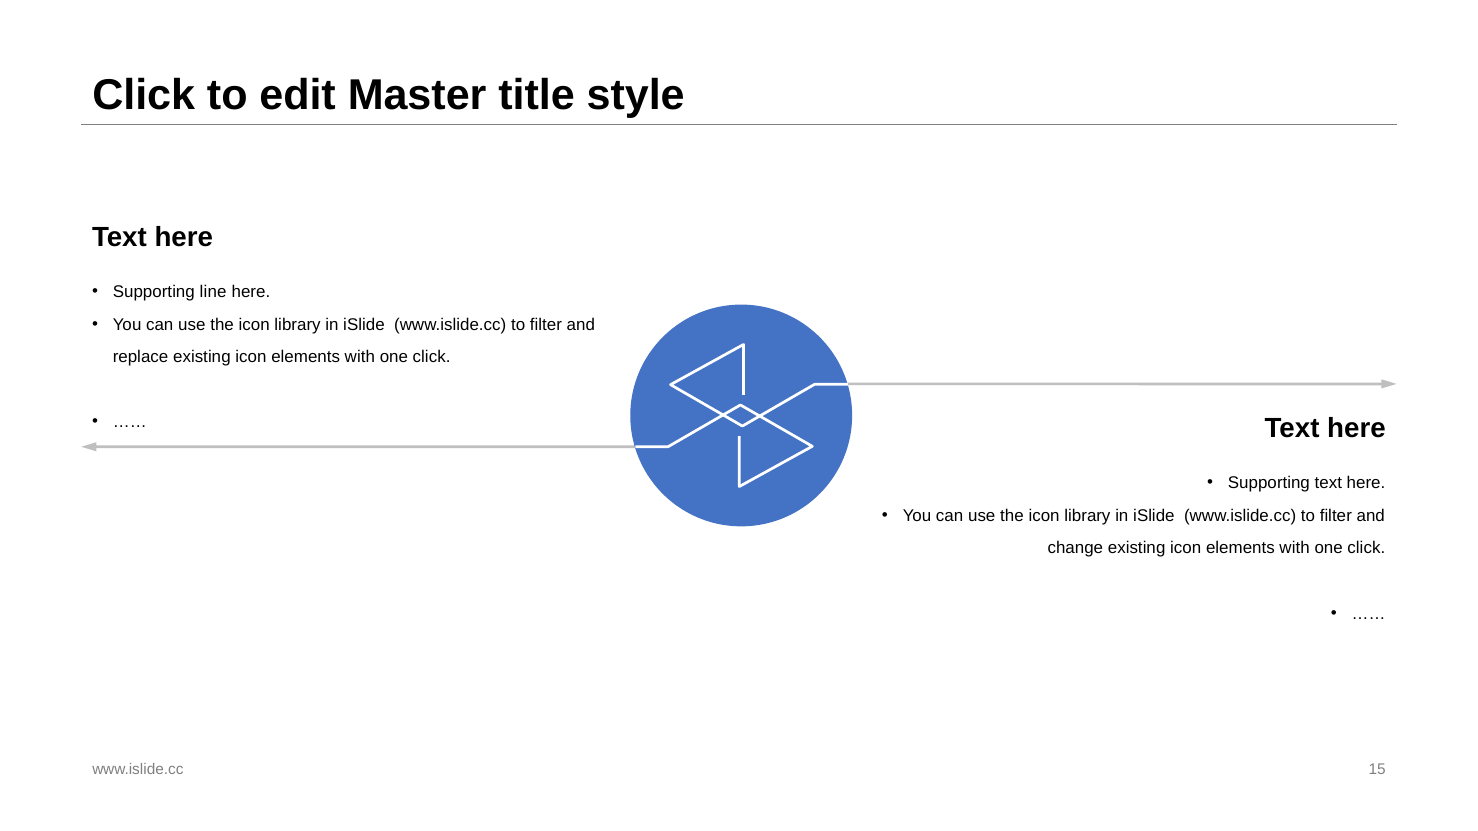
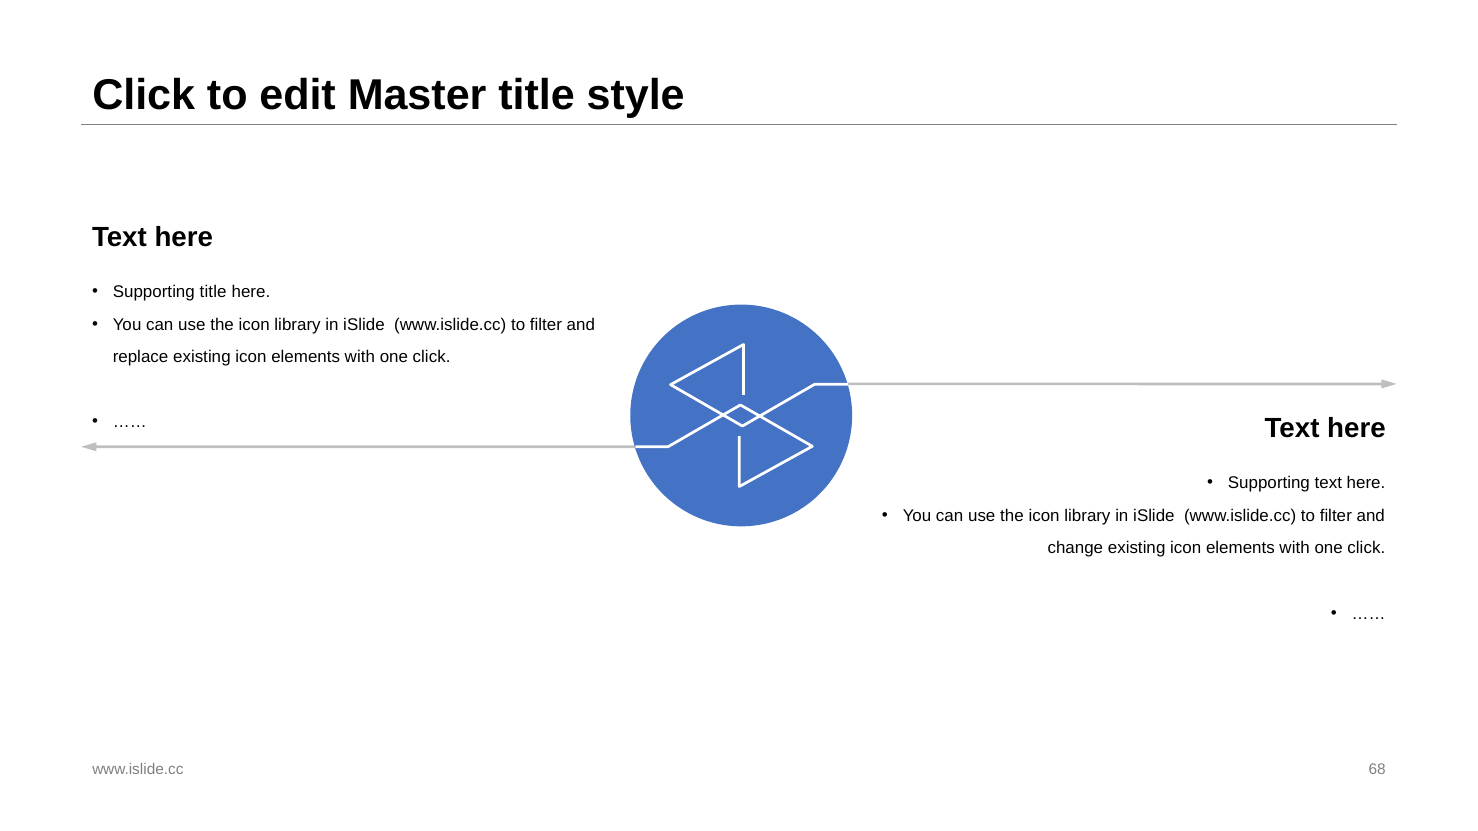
Supporting line: line -> title (213, 292)
15: 15 -> 68 (1377, 770)
